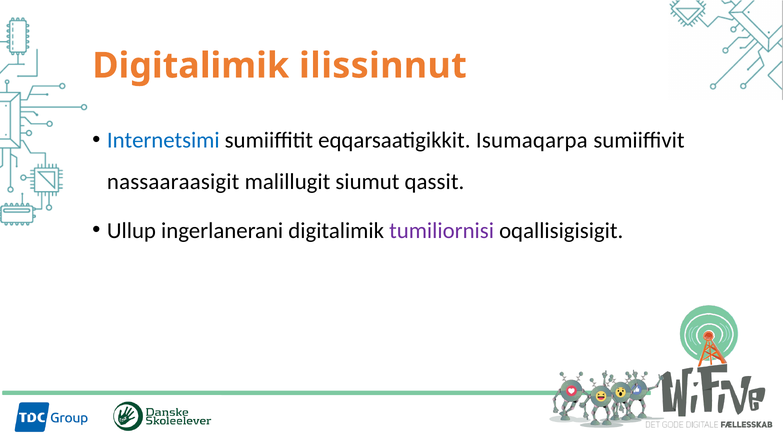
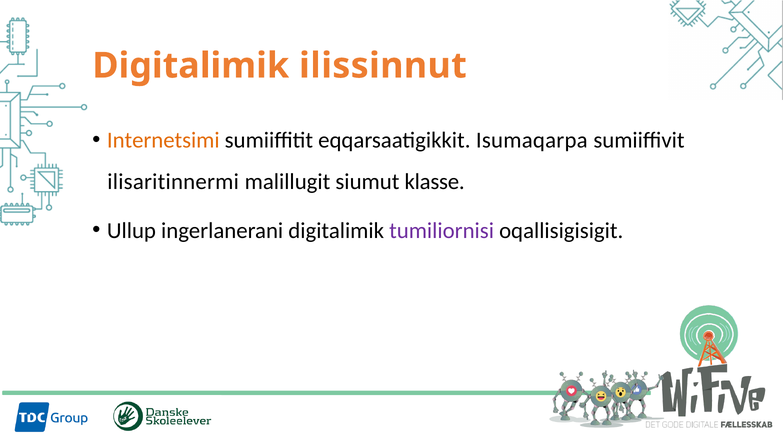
Internetsimi colour: blue -> orange (163, 141)
nassaaraasigit: nassaaraasigit -> ilisaritinnermi (173, 182)
qassit: qassit -> klasse (435, 182)
